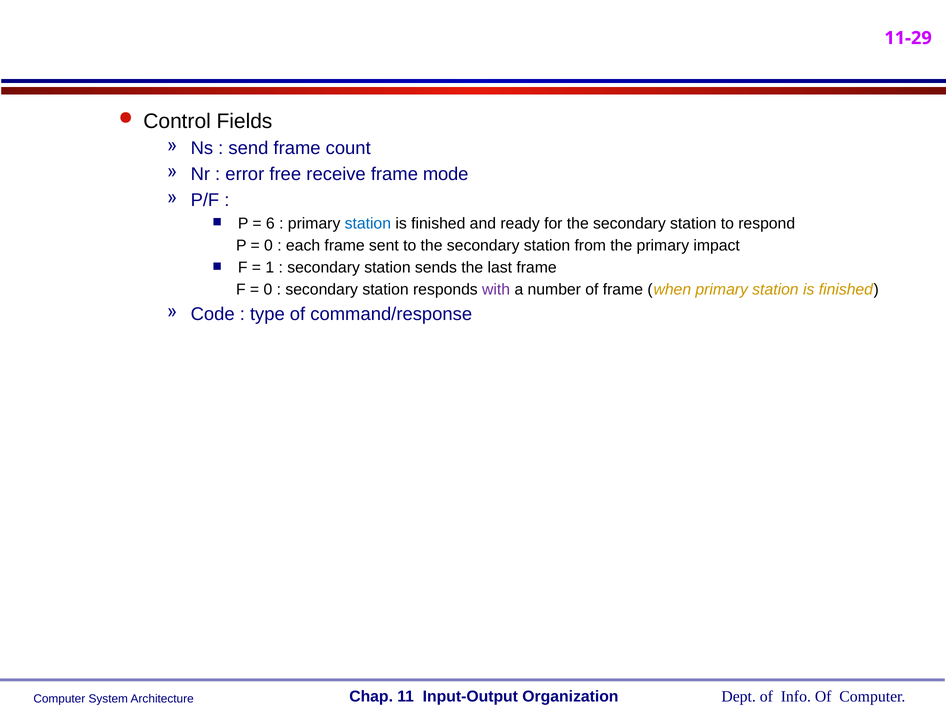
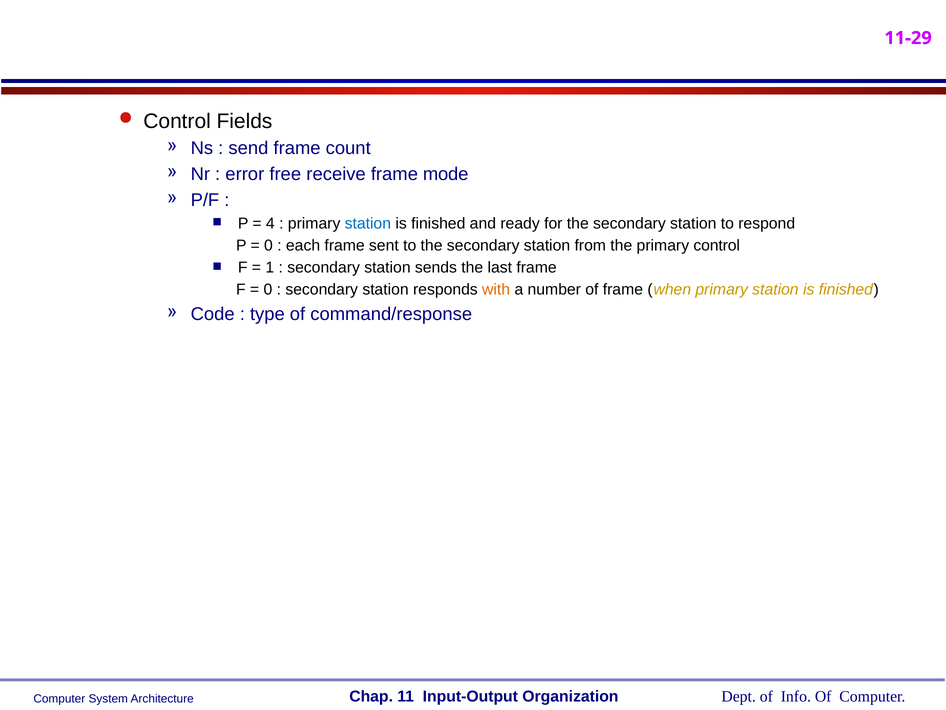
6: 6 -> 4 (270, 223)
primary impact: impact -> control (717, 245)
with colour: purple -> orange (496, 290)
